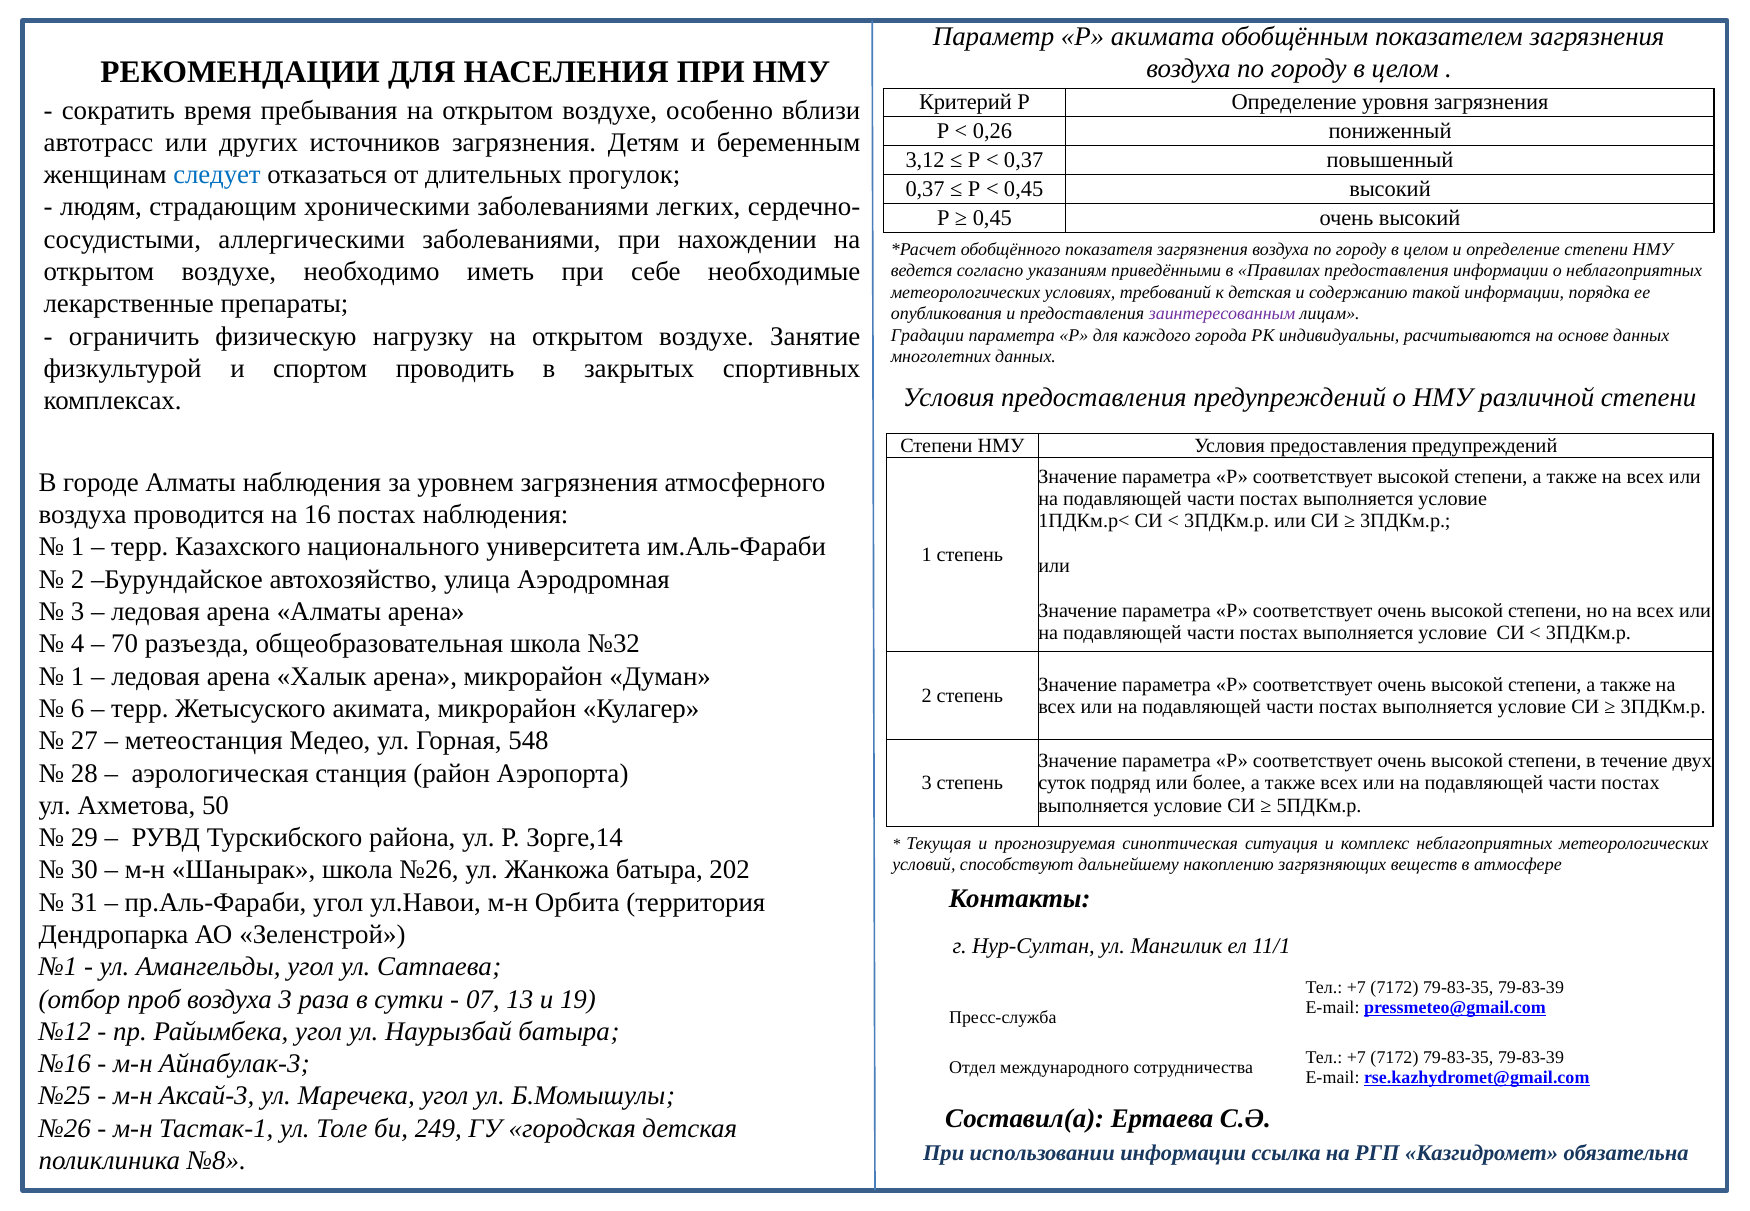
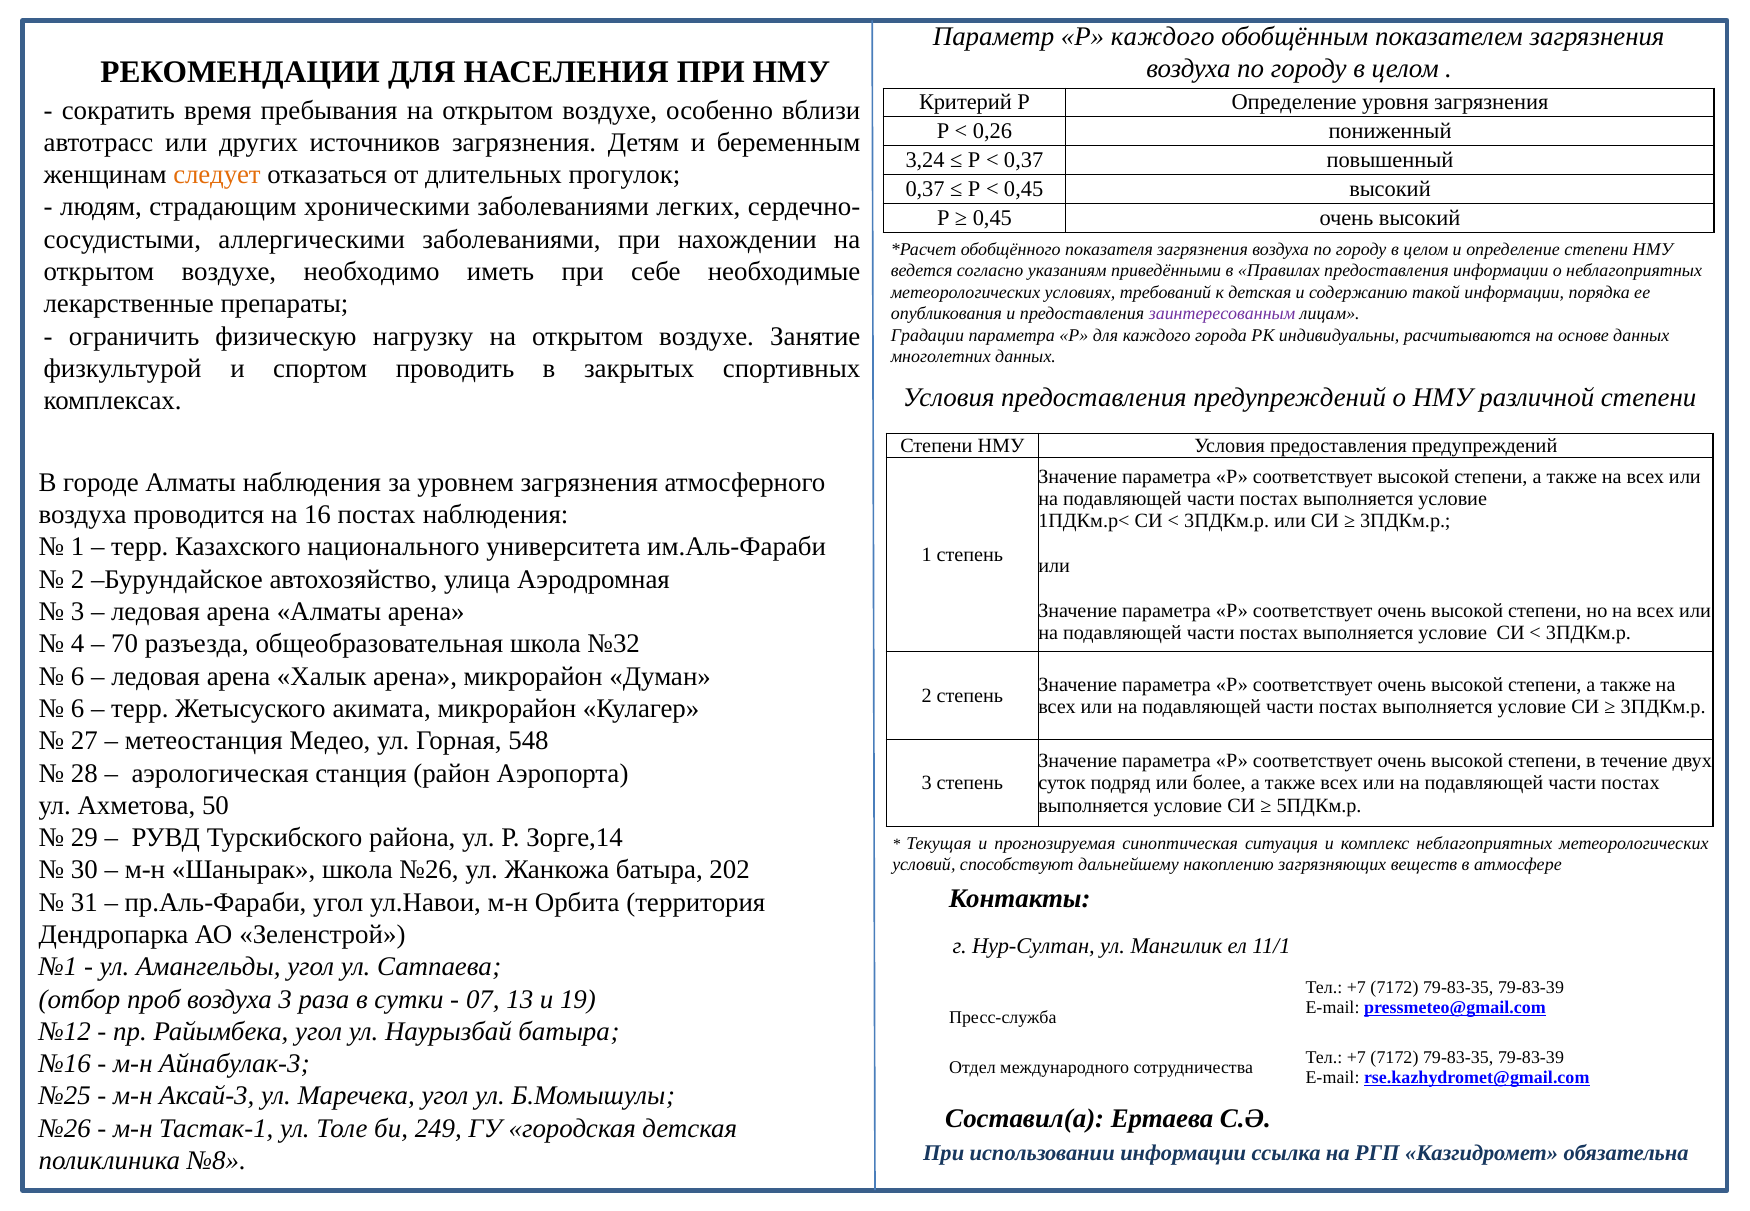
Р акимата: акимата -> каждого (1163, 36)
3,12: 3,12 -> 3,24 (925, 160)
следует colour: blue -> orange (217, 175)
1: 1 -> 6 (78, 677)
